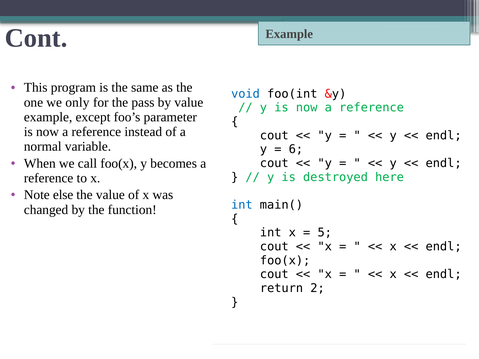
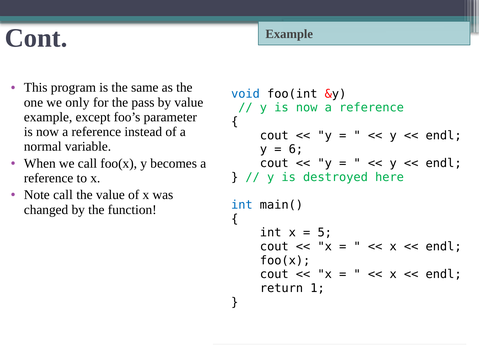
Note else: else -> call (63, 195)
2: 2 -> 1 (318, 288)
